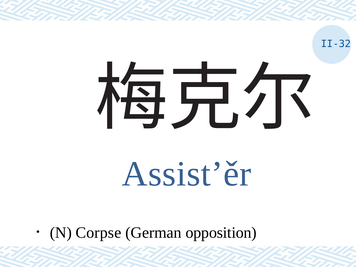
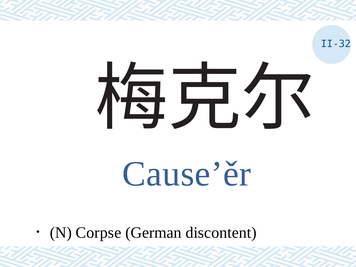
Assist’ěr: Assist’ěr -> Cause’ěr (187, 174)
opposition: opposition -> discontent (221, 233)
